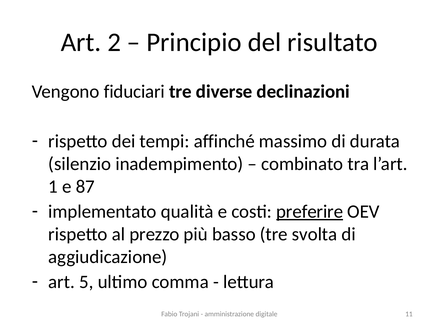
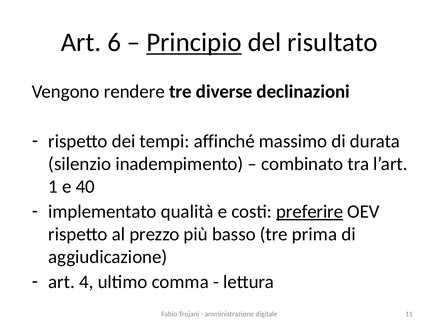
2: 2 -> 6 (114, 42)
Principio underline: none -> present (194, 42)
fiduciari: fiduciari -> rendere (134, 92)
87: 87 -> 40 (85, 187)
svolta: svolta -> prima (315, 234)
5: 5 -> 4 (86, 282)
